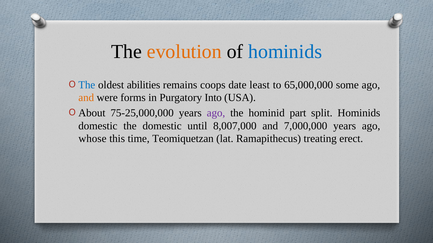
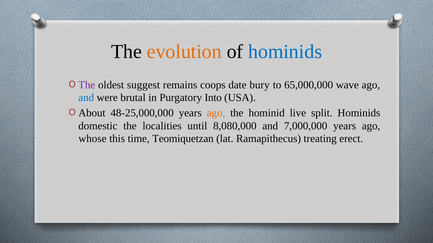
The colour: blue -> purple (87, 85)
abilities: abilities -> suggest (143, 85)
least: least -> bury (260, 85)
some: some -> wave (347, 85)
and colour: orange -> blue (86, 98)
forms: forms -> brutal (133, 98)
75-25,000,000: 75-25,000,000 -> 48-25,000,000 (142, 113)
ago colour: purple -> orange (216, 113)
part: part -> live (298, 113)
the domestic: domestic -> localities (162, 126)
8,007,000: 8,007,000 -> 8,080,000 (235, 126)
